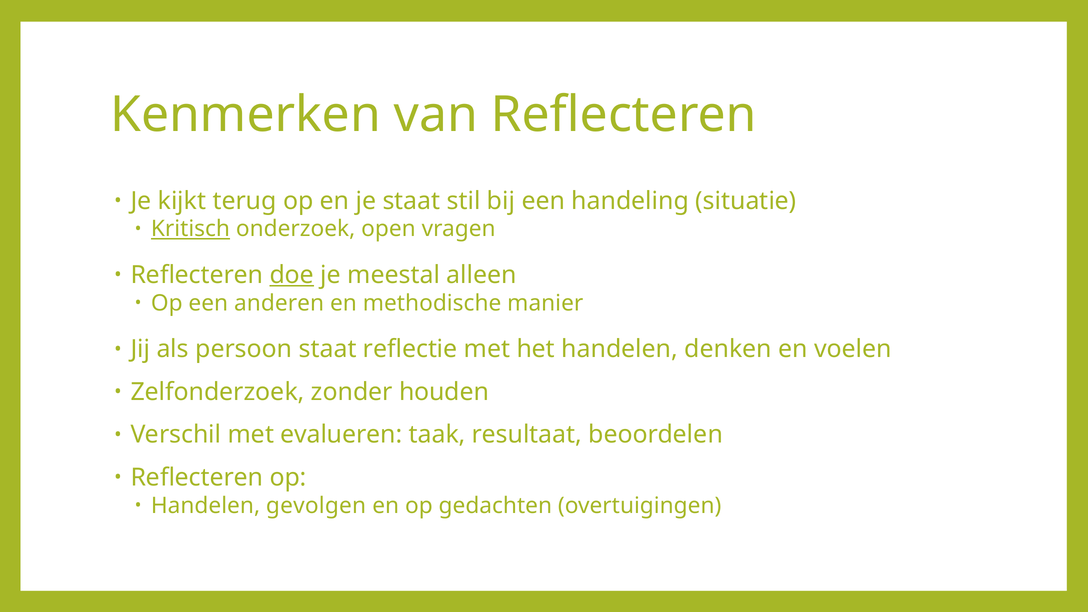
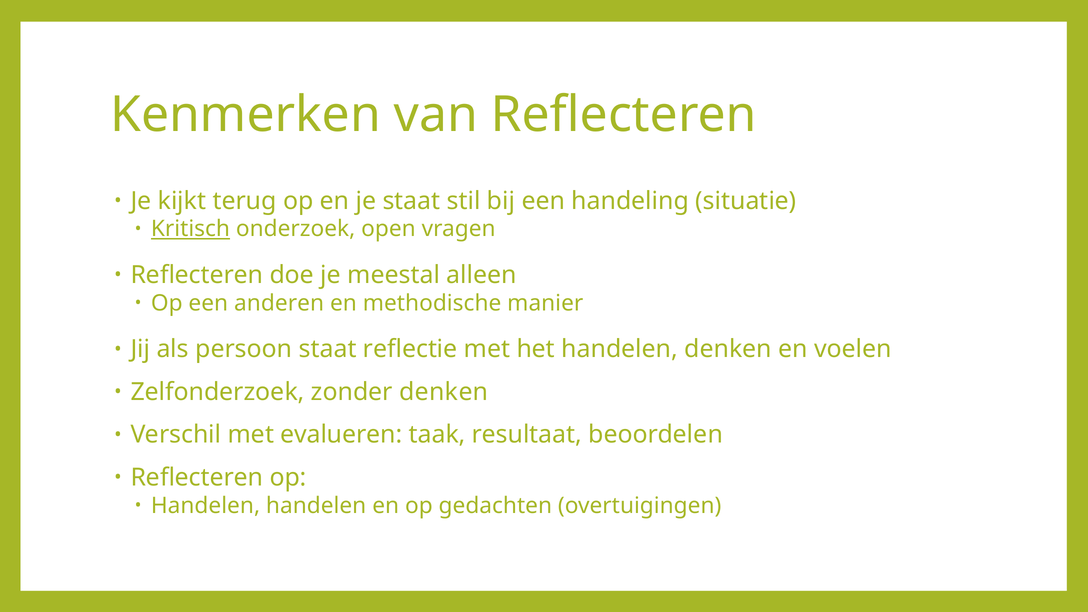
doe underline: present -> none (292, 275)
zonder houden: houden -> denken (444, 392)
Handelen gevolgen: gevolgen -> handelen (316, 506)
